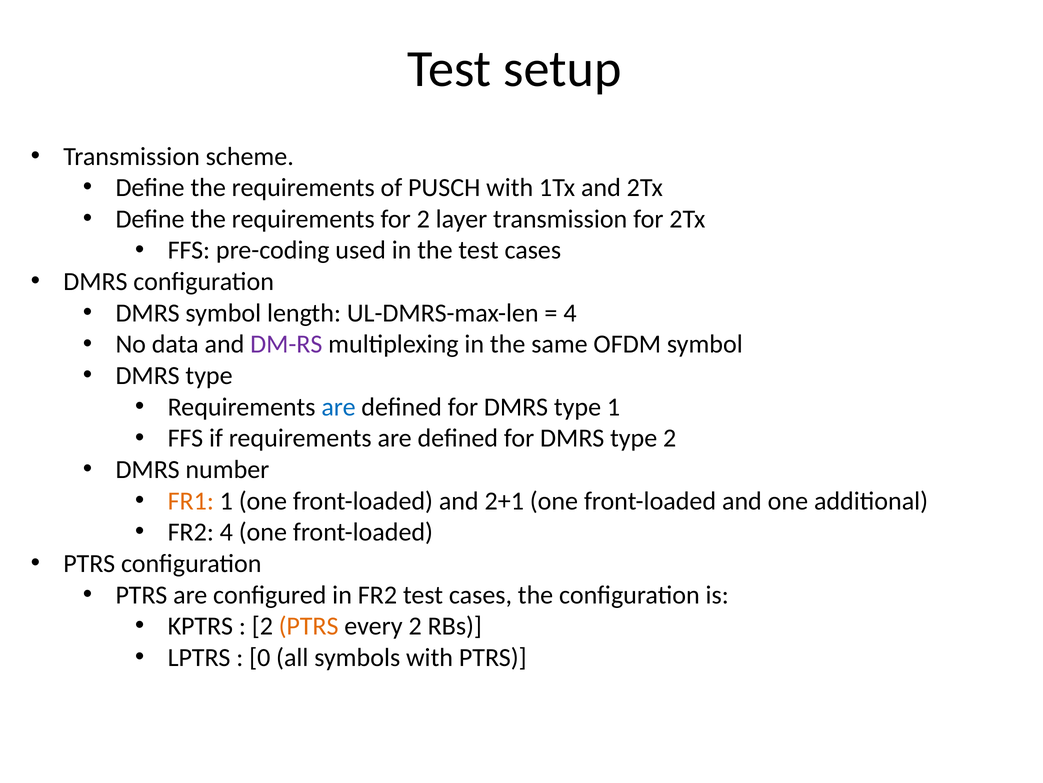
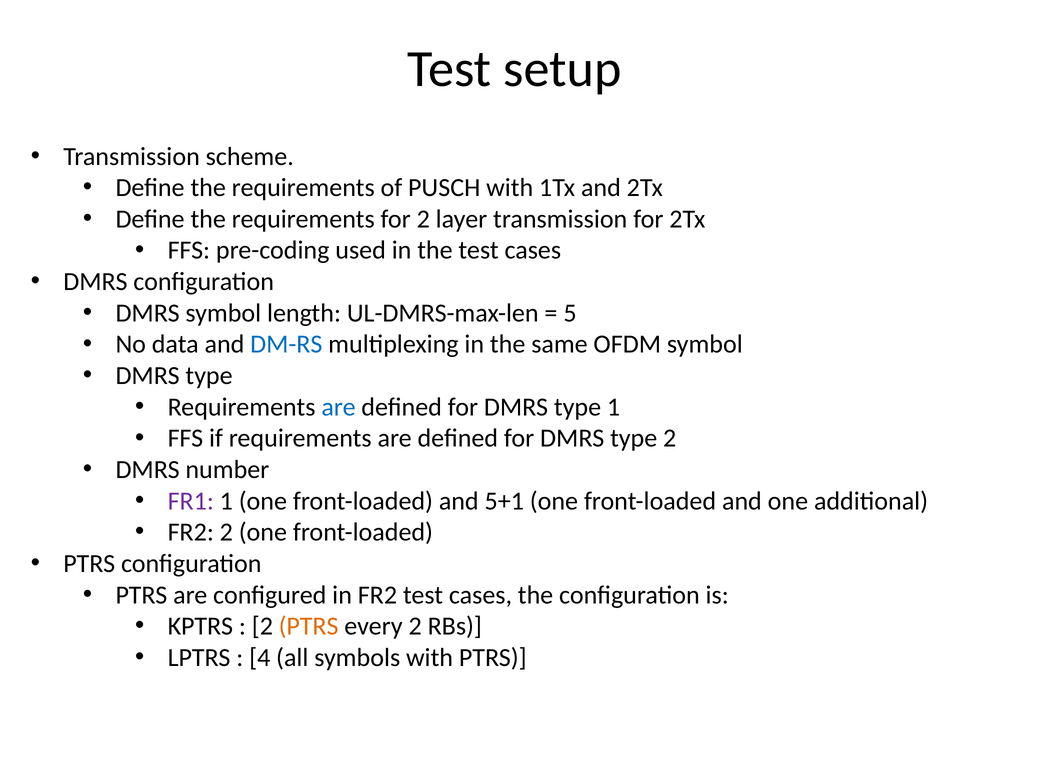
4: 4 -> 5 (570, 313)
DM-RS colour: purple -> blue (286, 344)
FR1 colour: orange -> purple (191, 500)
2+1: 2+1 -> 5+1 (504, 500)
FR2 4: 4 -> 2 (226, 532)
0: 0 -> 4 (260, 657)
